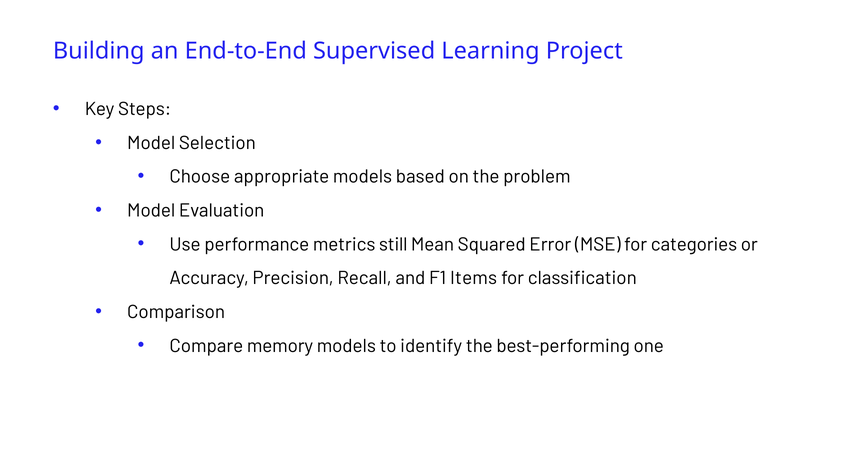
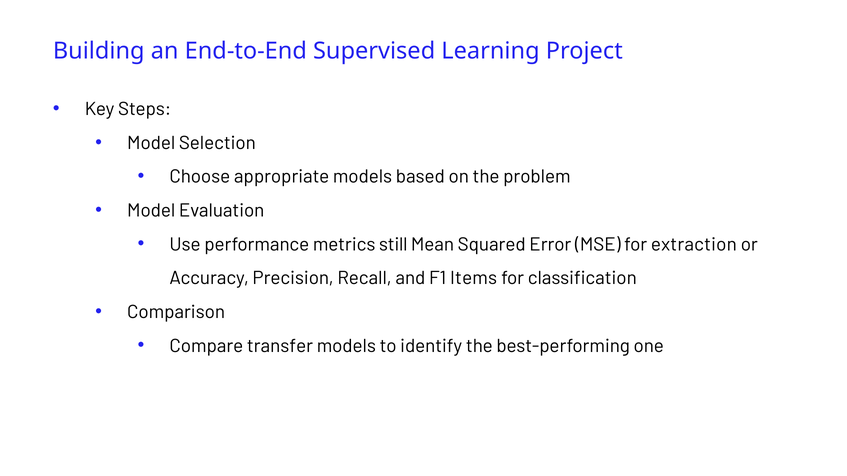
categories: categories -> extraction (694, 245)
memory: memory -> transfer (280, 346)
